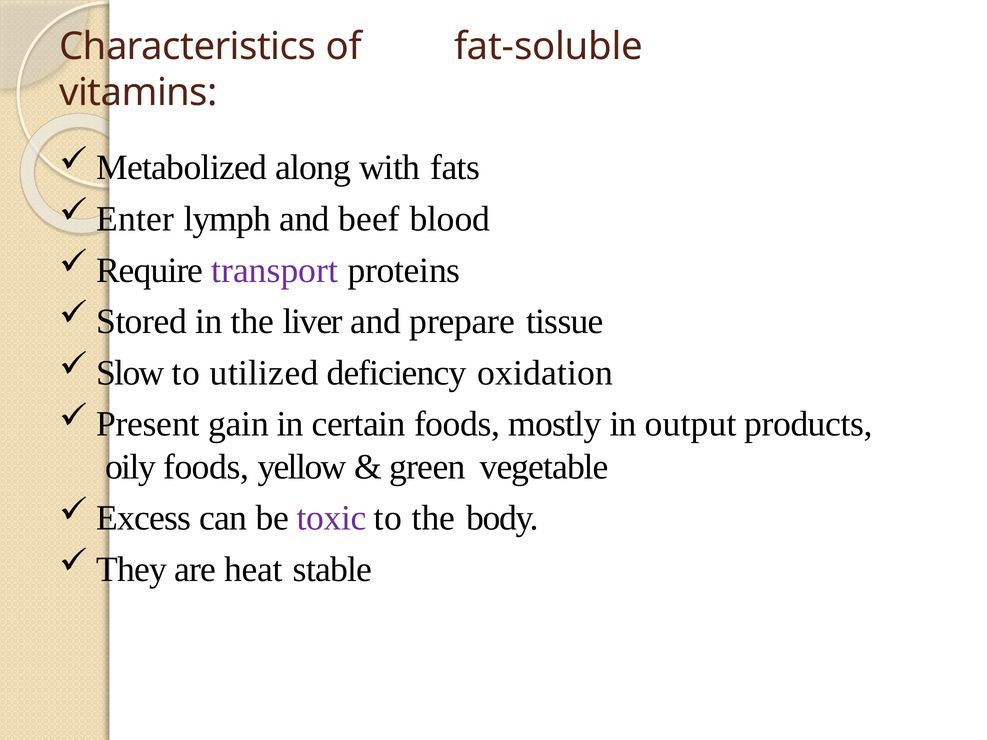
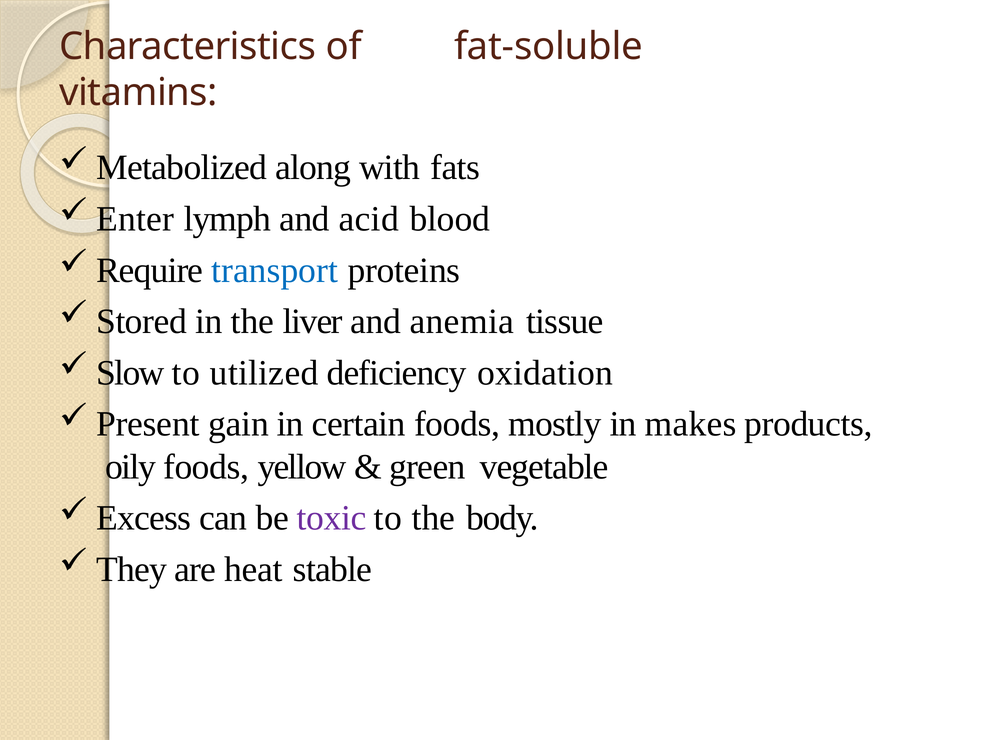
beef: beef -> acid (369, 219)
transport colour: purple -> blue (275, 270)
prepare: prepare -> anemia (462, 322)
output: output -> makes (691, 424)
